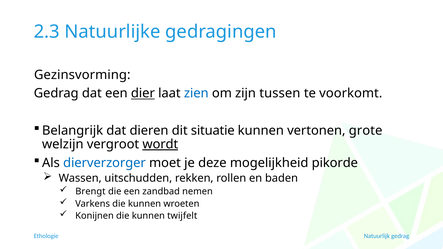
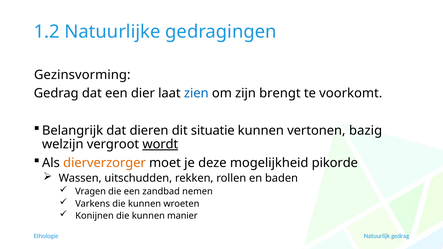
2.3: 2.3 -> 1.2 (47, 32)
dier underline: present -> none (143, 93)
tussen: tussen -> brengt (280, 93)
grote: grote -> bazig (366, 131)
dierverzorger colour: blue -> orange (104, 163)
Brengt: Brengt -> Vragen (91, 192)
twijfelt: twijfelt -> manier (182, 216)
